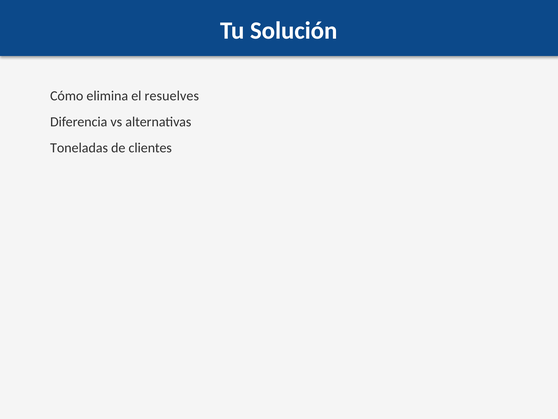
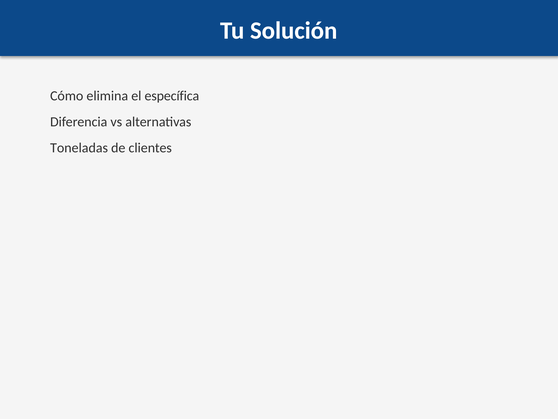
resuelves: resuelves -> específica (172, 96)
